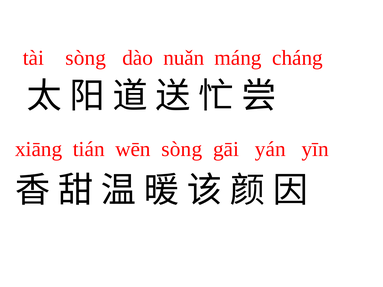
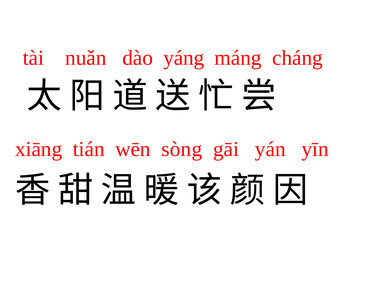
tài sòng: sòng -> nuǎn (86, 58)
nuǎn: nuǎn -> yáng (184, 58)
